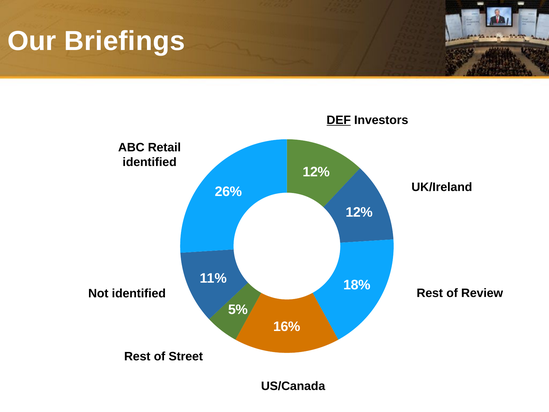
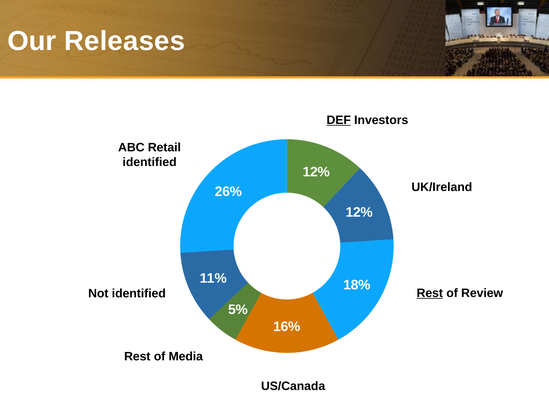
Briefings: Briefings -> Releases (125, 41)
Rest underline: none -> present (430, 293)
Street: Street -> Media (186, 356)
